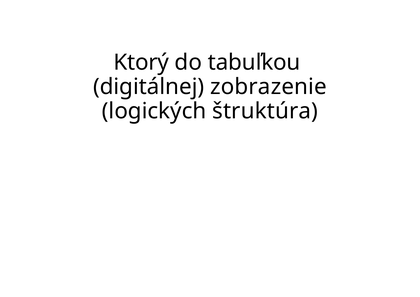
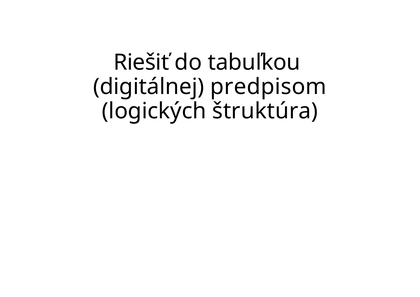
Ktorý: Ktorý -> Riešiť (141, 63)
zobrazenie: zobrazenie -> predpisom (268, 87)
